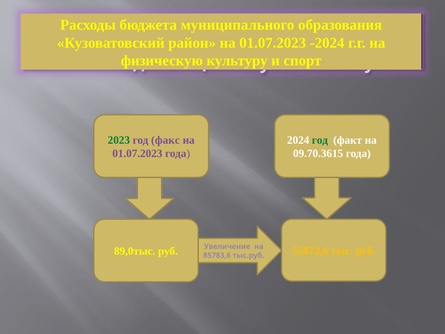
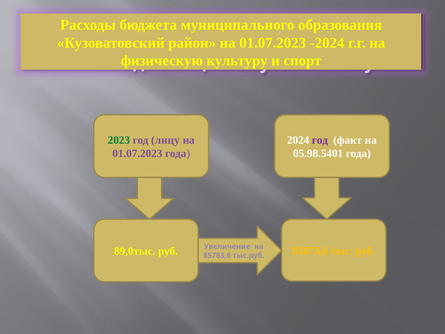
факс: факс -> лицу (165, 140)
год colour: green -> purple (320, 140)
09.70.3615: 09.70.3615 -> 05.98.5401 (318, 153)
55872,6: 55872,6 -> 85873,6 (310, 251)
